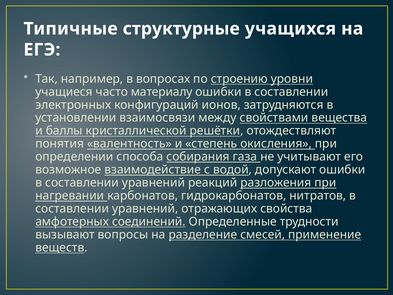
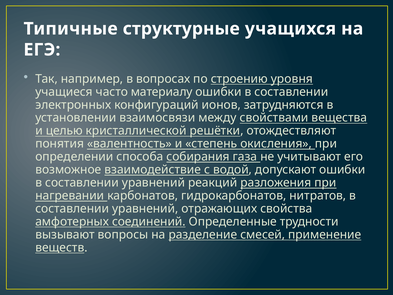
уровни: уровни -> уровня (292, 79)
баллы: баллы -> целью (64, 131)
